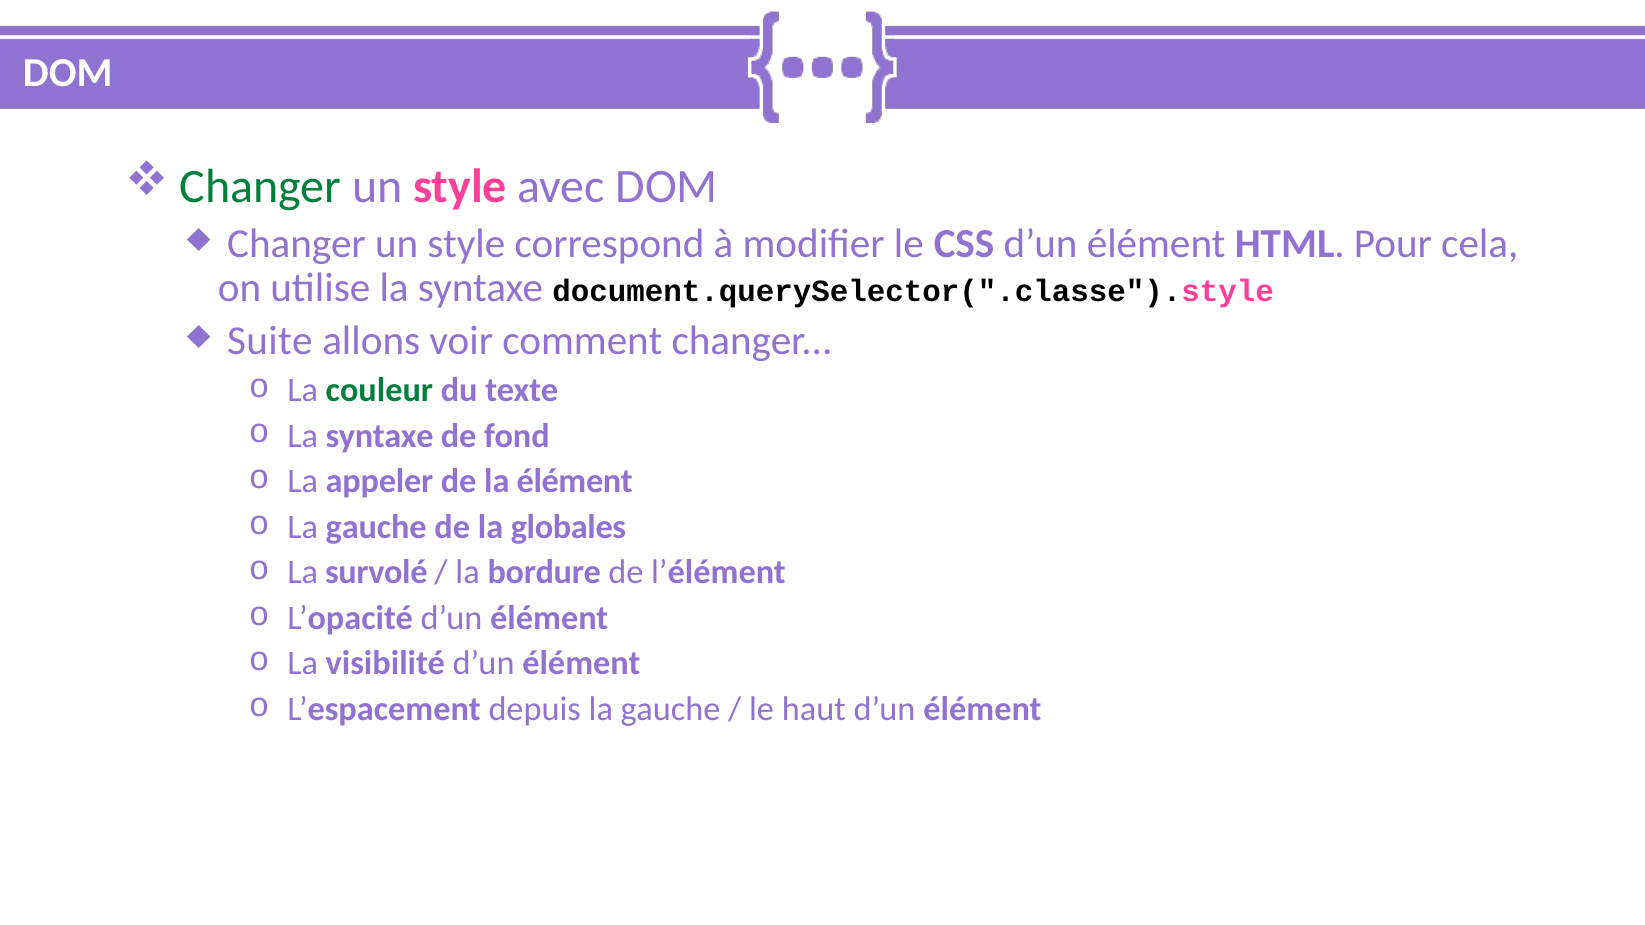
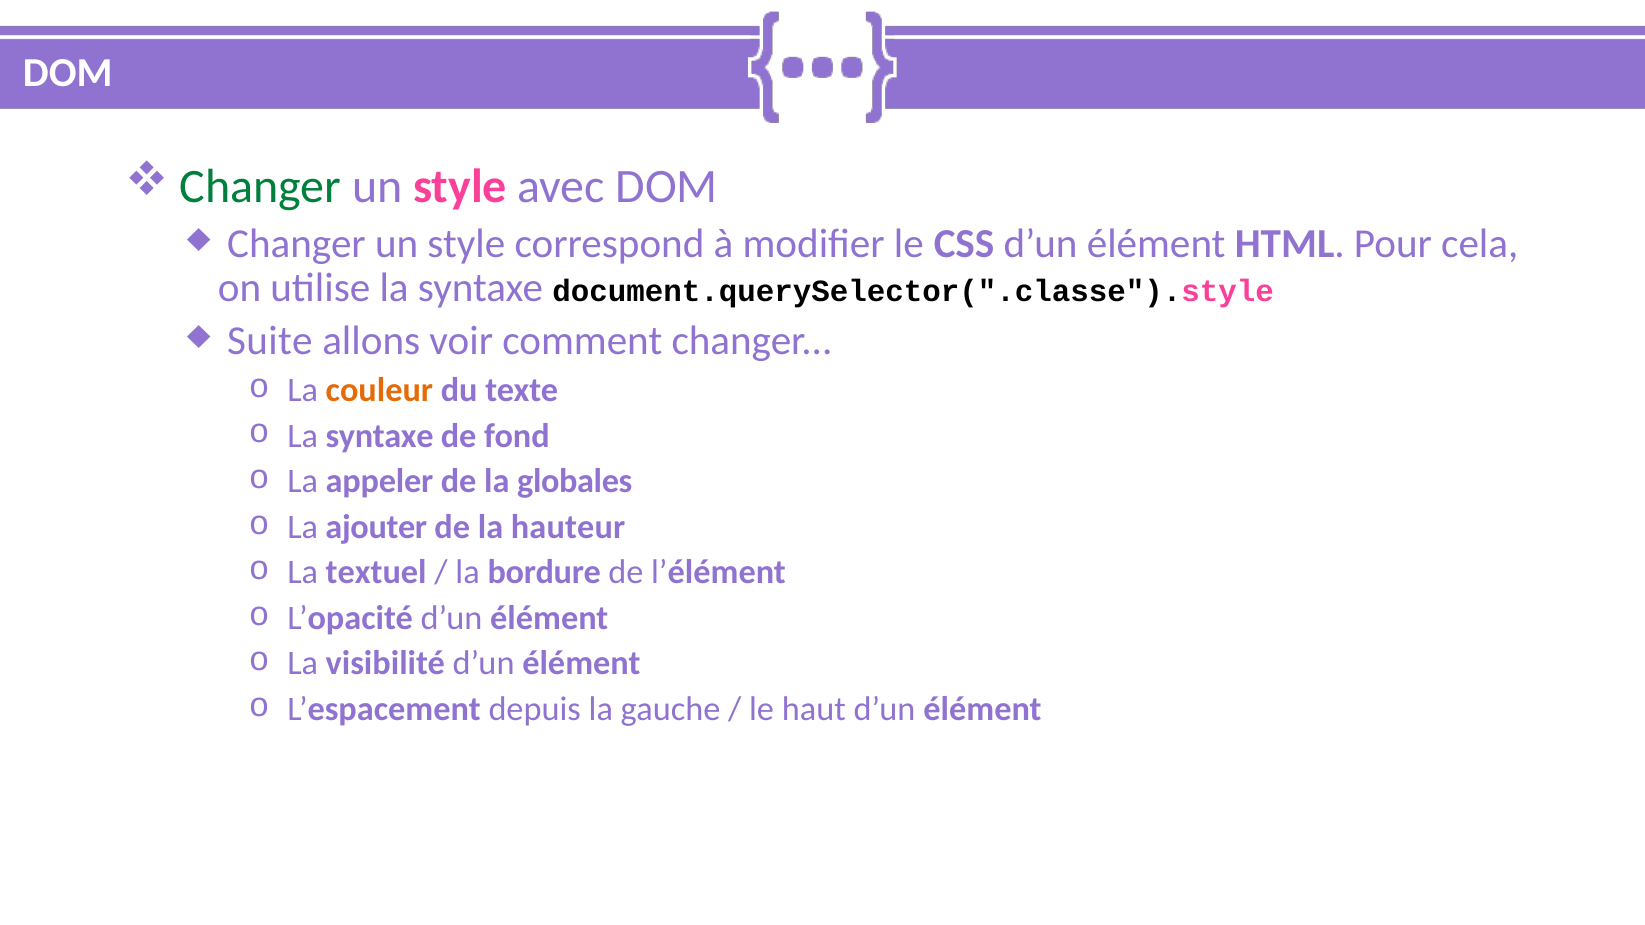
couleur colour: green -> orange (379, 390)
la élément: élément -> globales (575, 481)
gauche: gauche -> ajouter (376, 527)
globales: globales -> hauteur (568, 527)
survolé: survolé -> textuel (376, 573)
